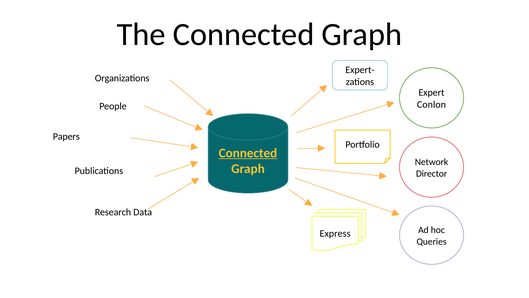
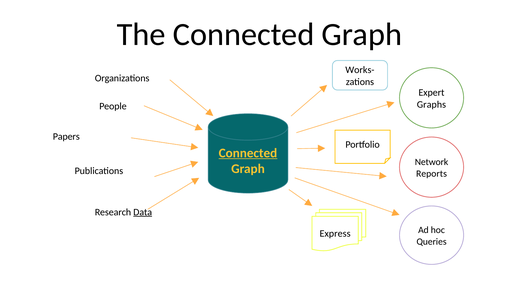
Expert-: Expert- -> Works- (360, 70)
Conlon: Conlon -> Graphs (431, 104)
Director: Director -> Reports (432, 173)
Data underline: none -> present (143, 212)
